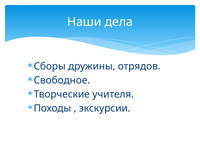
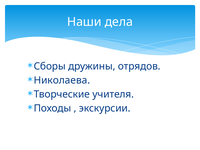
Свободное: Свободное -> Николаева (62, 80)
